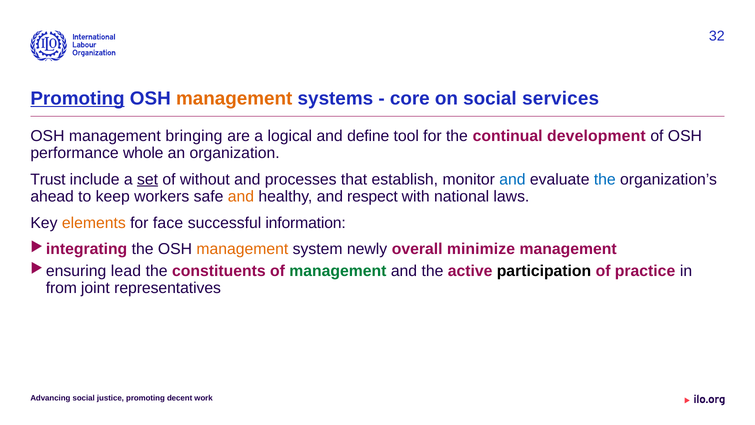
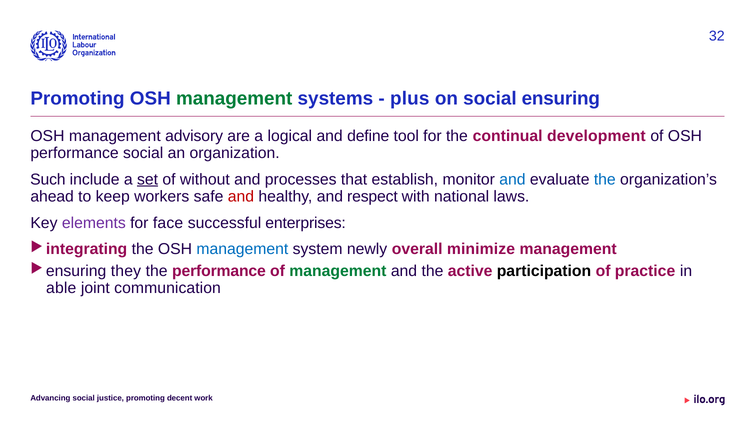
Promoting underline: present -> none (78, 98)
management colour: orange -> green (234, 98)
core: core -> plus (410, 98)
services: services -> ensuring (561, 98)
bringing: bringing -> advisory (194, 136)
performance whole: whole -> social (143, 153)
Trust: Trust -> Such (48, 179)
and colour: orange -> red (241, 196)
elements colour: orange -> purple (94, 223)
information: information -> enterprises (306, 223)
management colour: orange -> blue (242, 249)
lead: lead -> they (126, 271)
the constituents: constituents -> performance (219, 271)
from: from -> able (61, 288)
representatives: representatives -> communication (168, 288)
